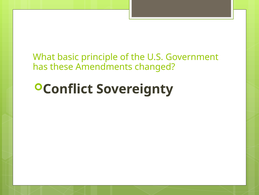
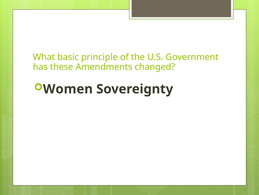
Conflict: Conflict -> Women (68, 89)
